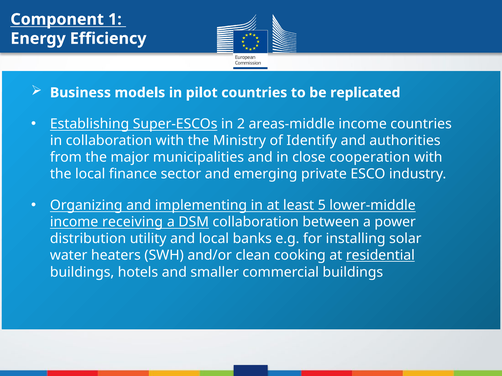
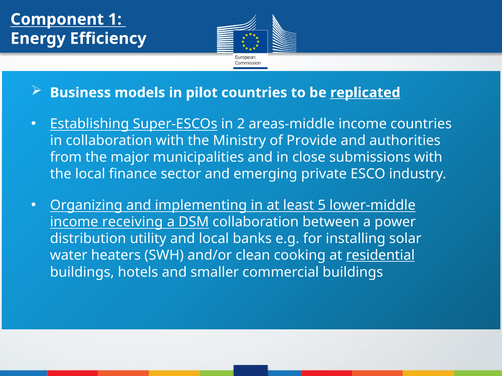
replicated underline: none -> present (365, 93)
Identify: Identify -> Provide (312, 141)
cooperation: cooperation -> submissions (370, 158)
